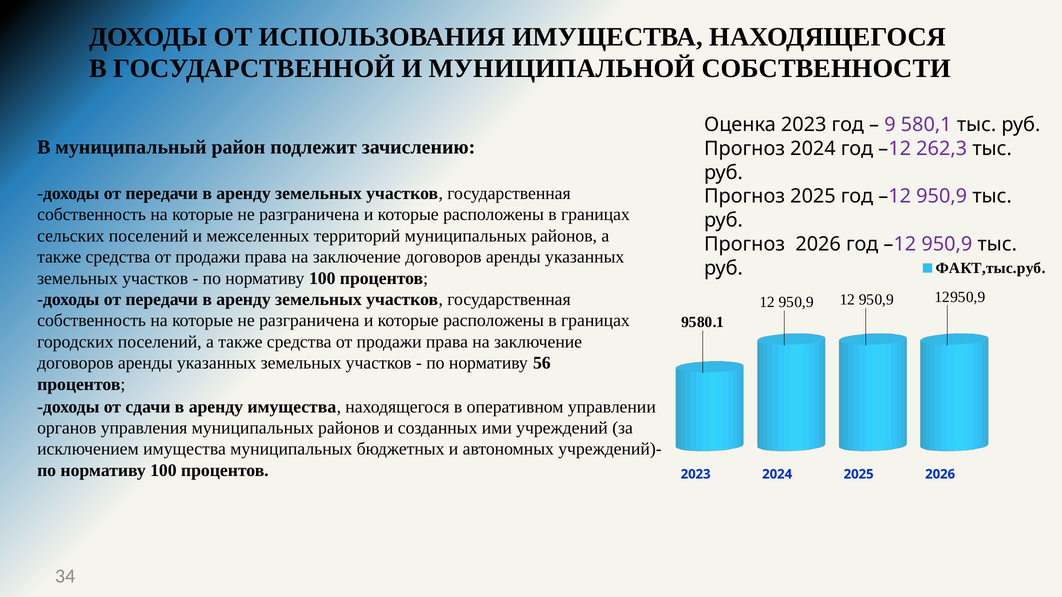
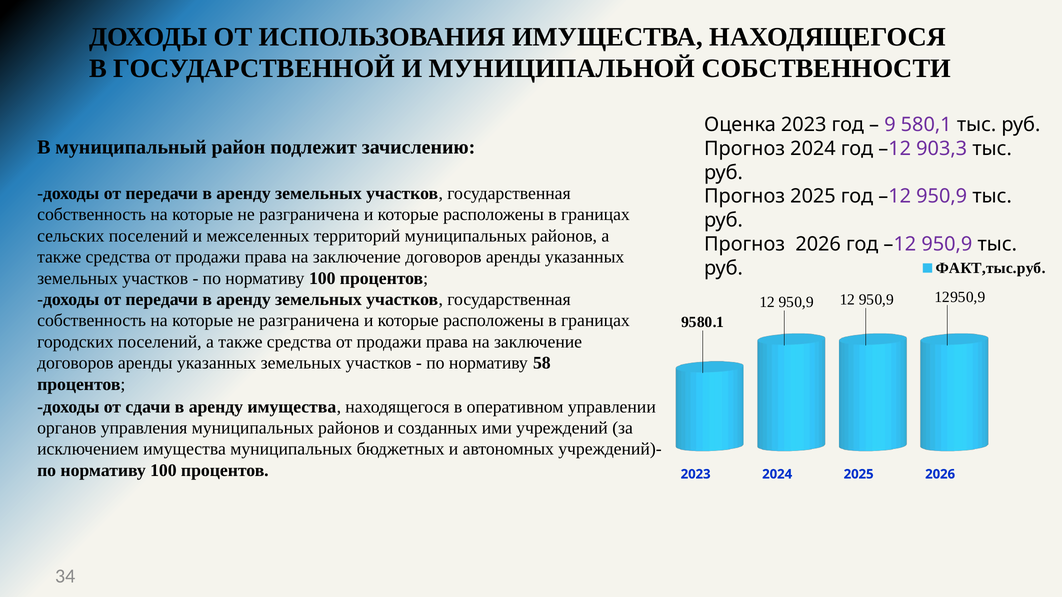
262,3: 262,3 -> 903,3 (942, 149)
56: 56 -> 58 (542, 363)
